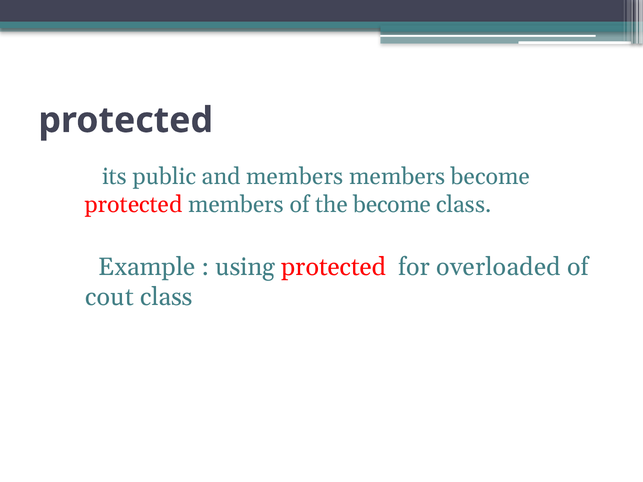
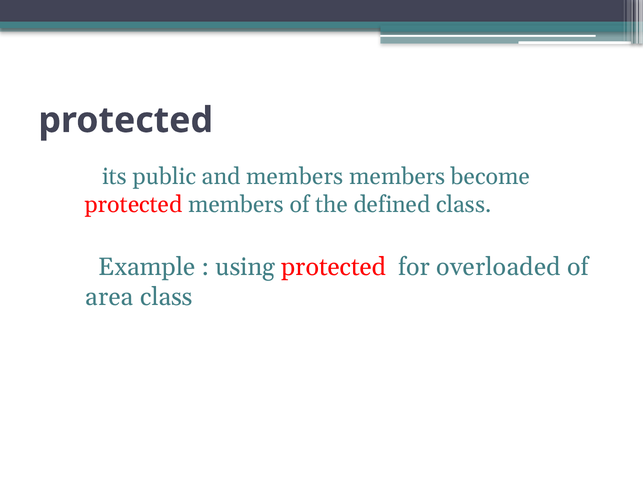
the become: become -> defined (392, 205)
cout: cout -> area (109, 297)
